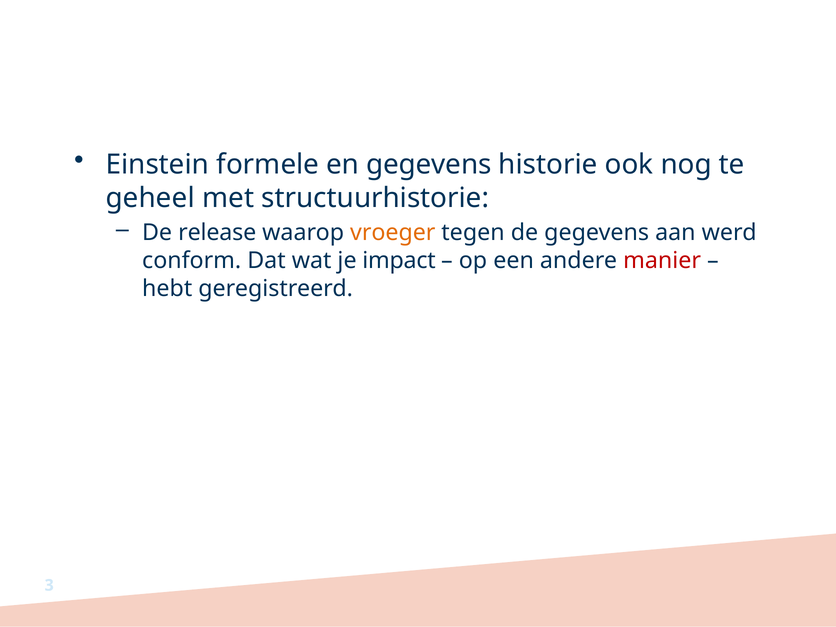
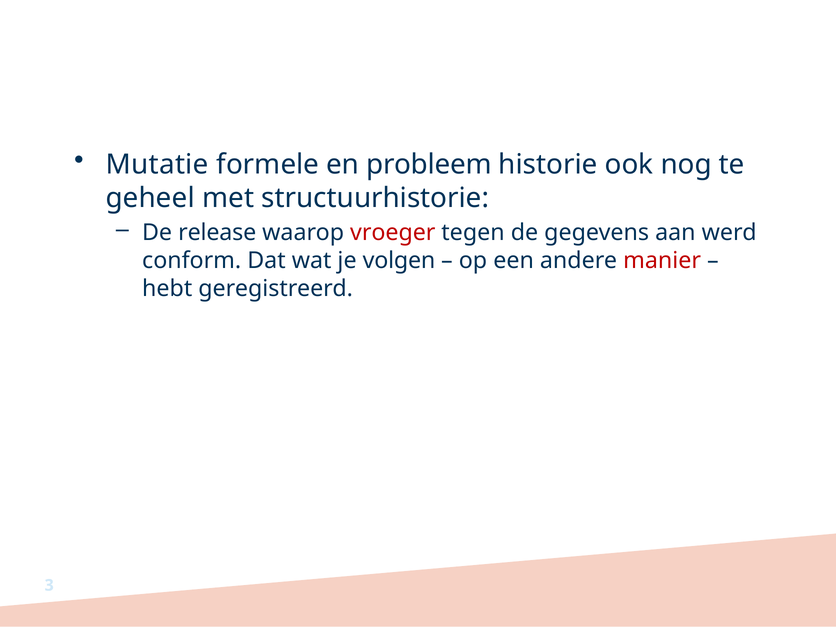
Einstein: Einstein -> Mutatie (157, 164)
en gegevens: gegevens -> probleem (429, 164)
vroeger colour: orange -> red (393, 233)
impact: impact -> volgen (399, 261)
